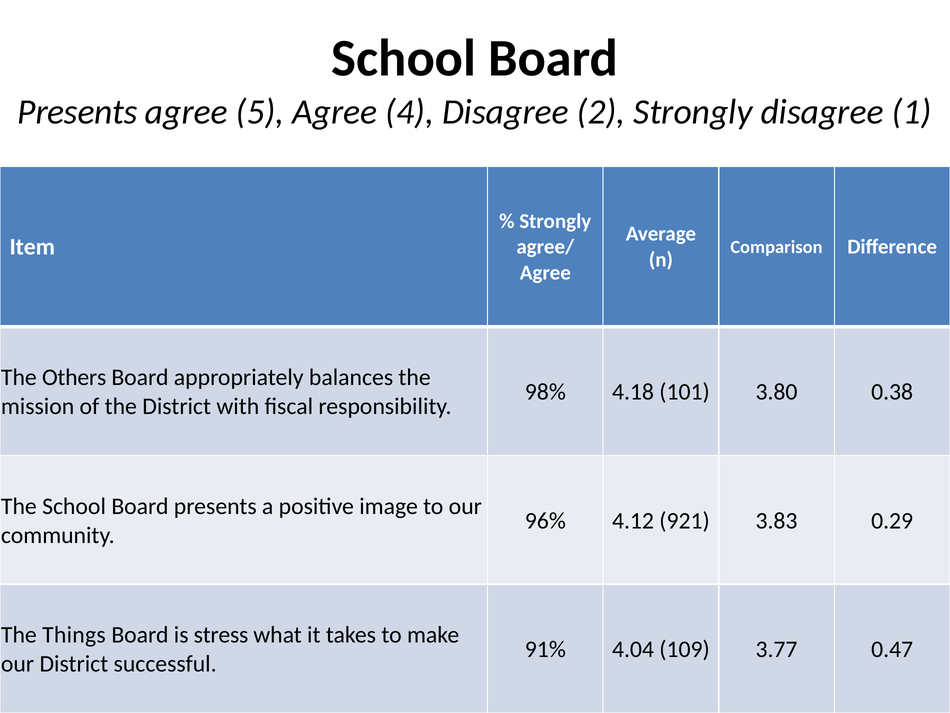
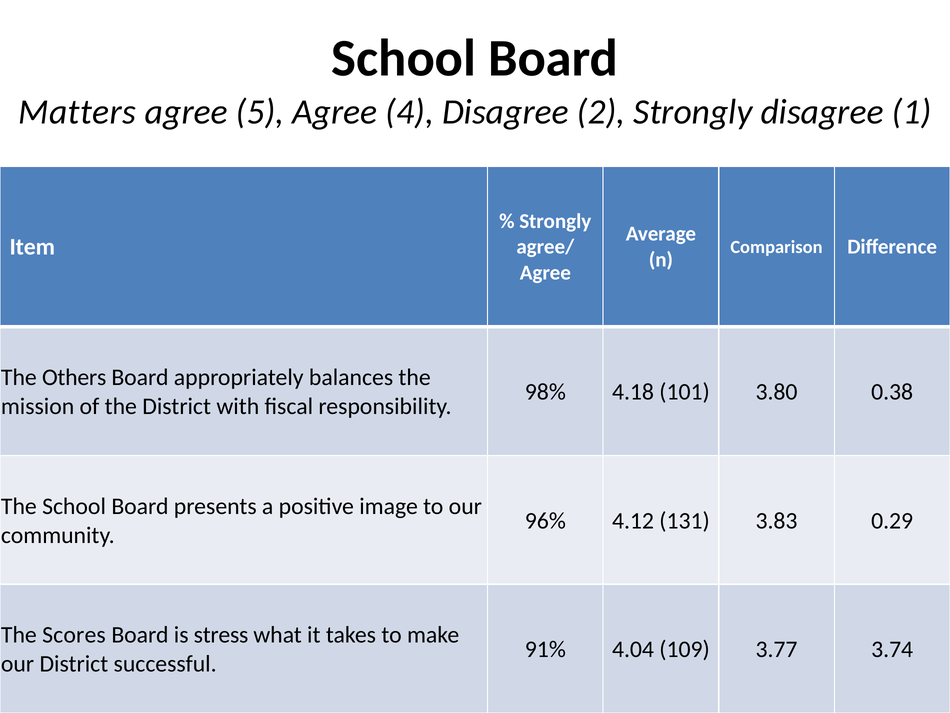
Presents: Presents -> Matters (77, 112)
921: 921 -> 131 (685, 520)
Things: Things -> Scores (74, 634)
0.47: 0.47 -> 3.74 (892, 649)
